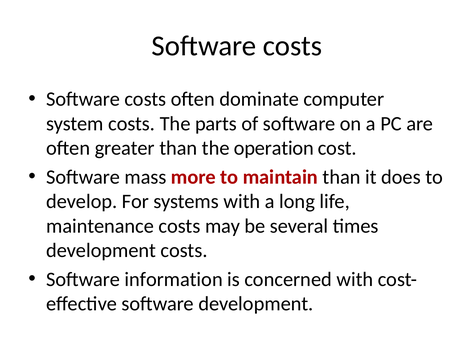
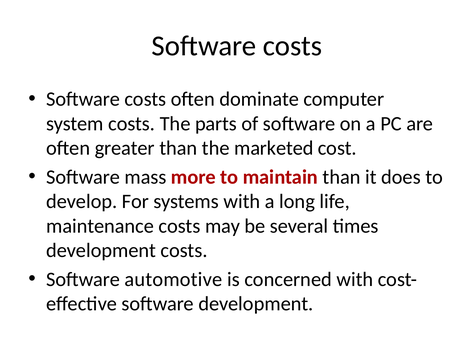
operation: operation -> marketed (274, 148)
information: information -> automotive (173, 279)
